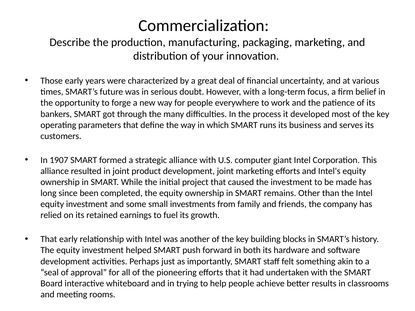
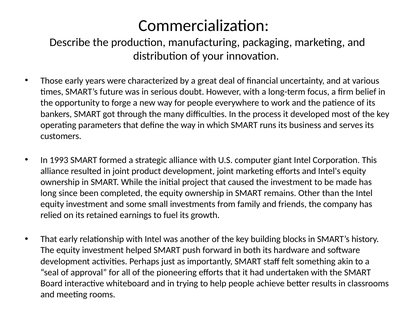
1907: 1907 -> 1993 (59, 160)
